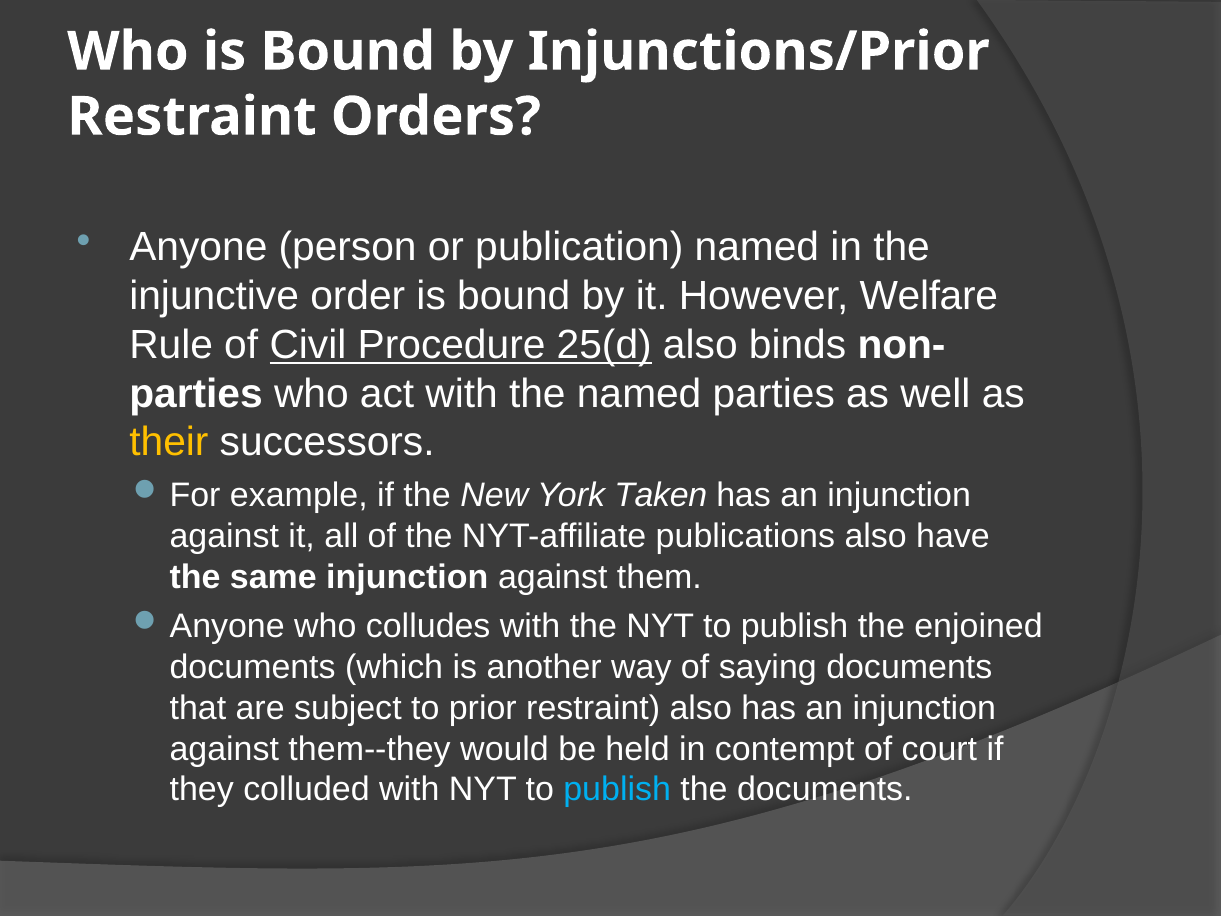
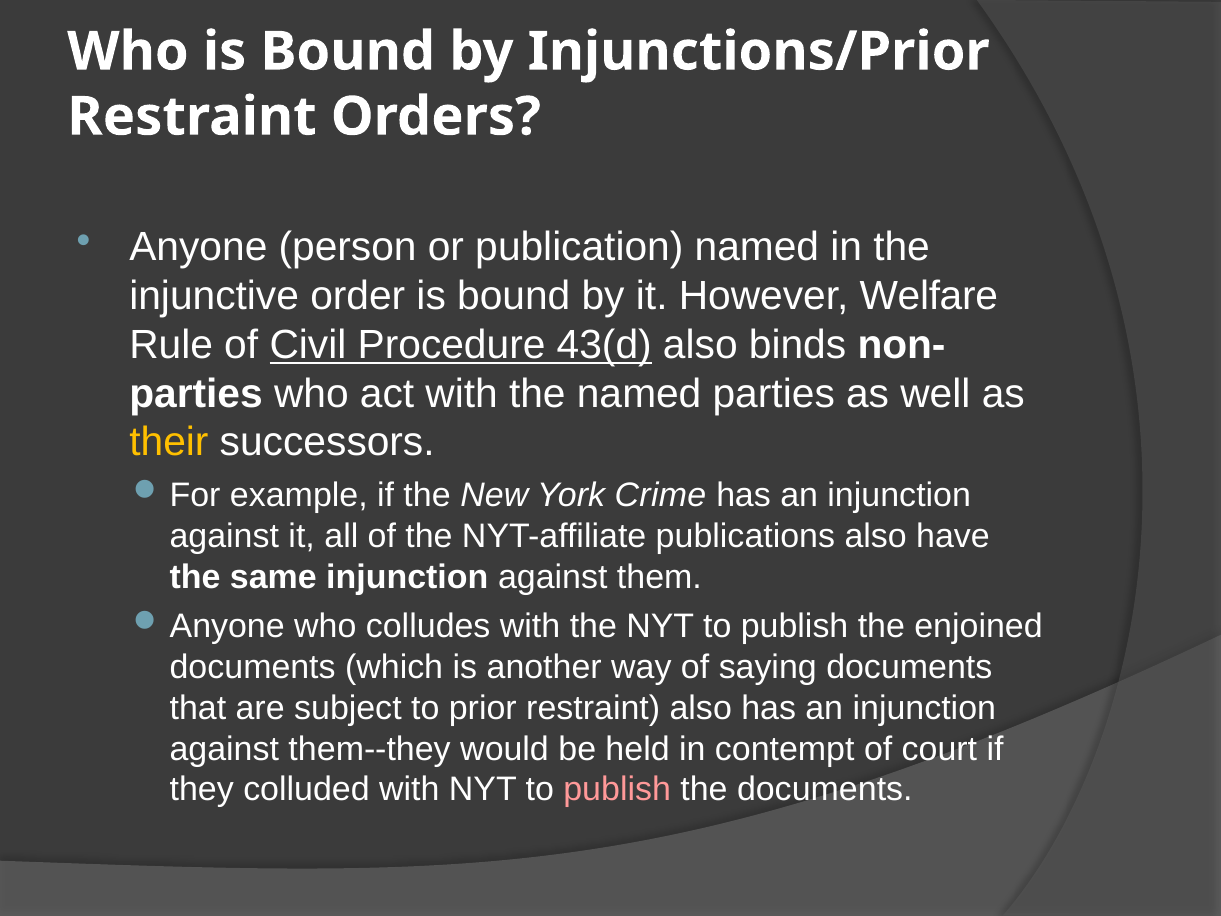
25(d: 25(d -> 43(d (604, 345)
Taken: Taken -> Crime (660, 496)
publish colour: light blue -> pink (617, 789)
